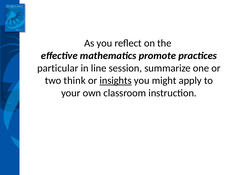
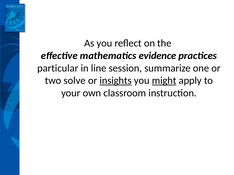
promote: promote -> evidence (157, 56)
think: think -> solve (75, 81)
might underline: none -> present (164, 81)
